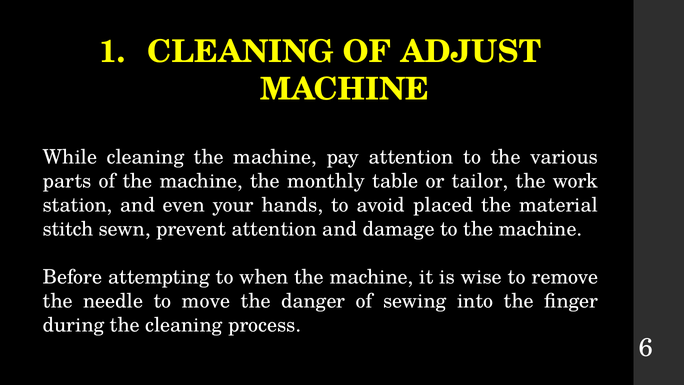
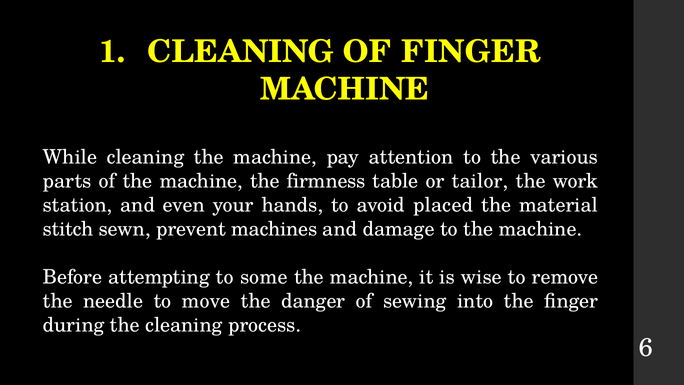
OF ADJUST: ADJUST -> FINGER (471, 52)
monthly: monthly -> firmness (326, 181)
prevent attention: attention -> machines (274, 229)
when: when -> some (264, 277)
